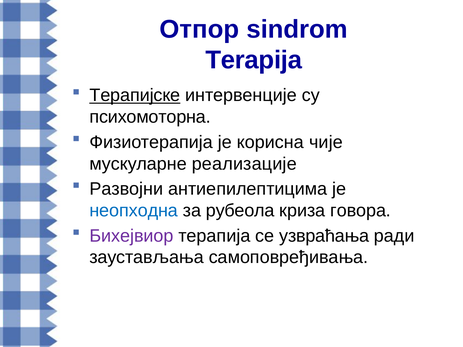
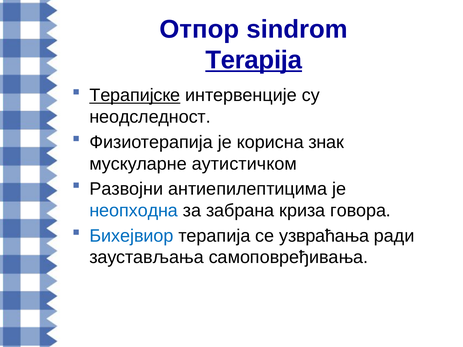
Terapija underline: none -> present (254, 60)
психомоторна: психомоторна -> неодследност (150, 117)
чије: чије -> знак (326, 142)
реализације: реализације -> аутистичком (244, 164)
рубеола: рубеола -> забрана (240, 211)
Бихејвиор colour: purple -> blue (132, 236)
